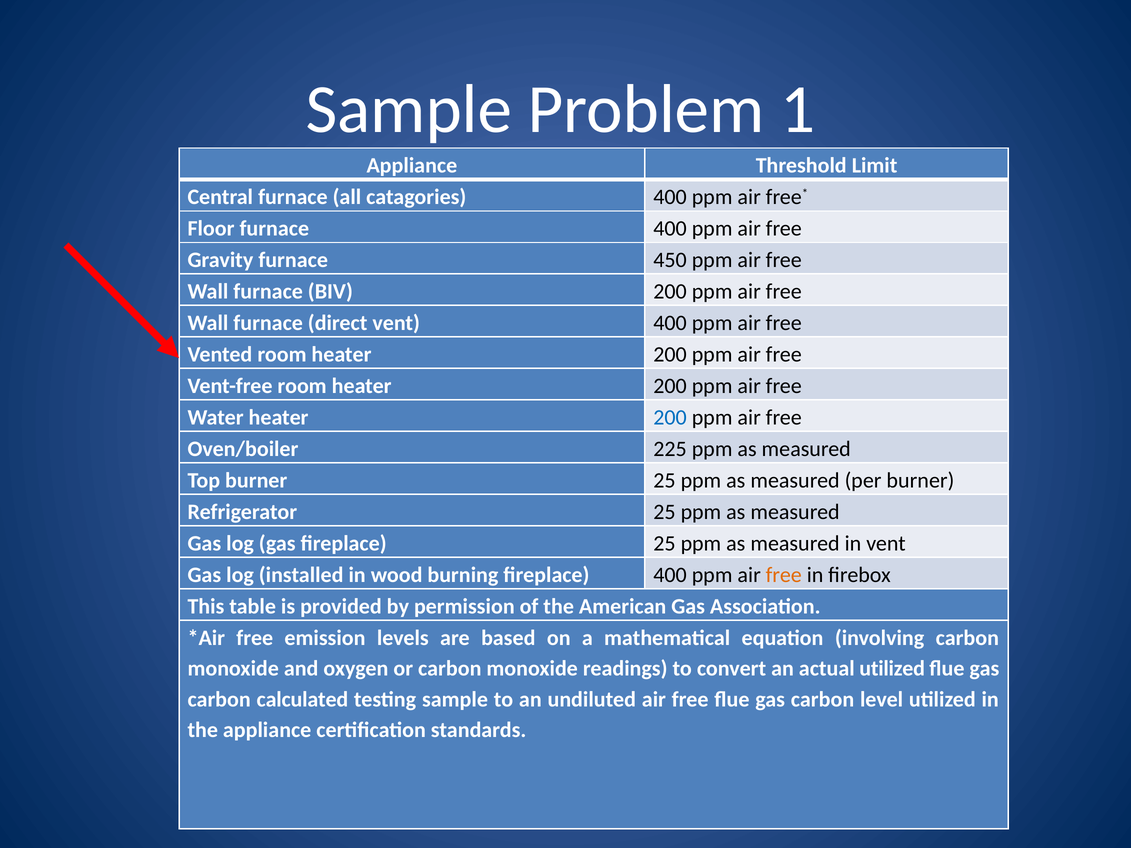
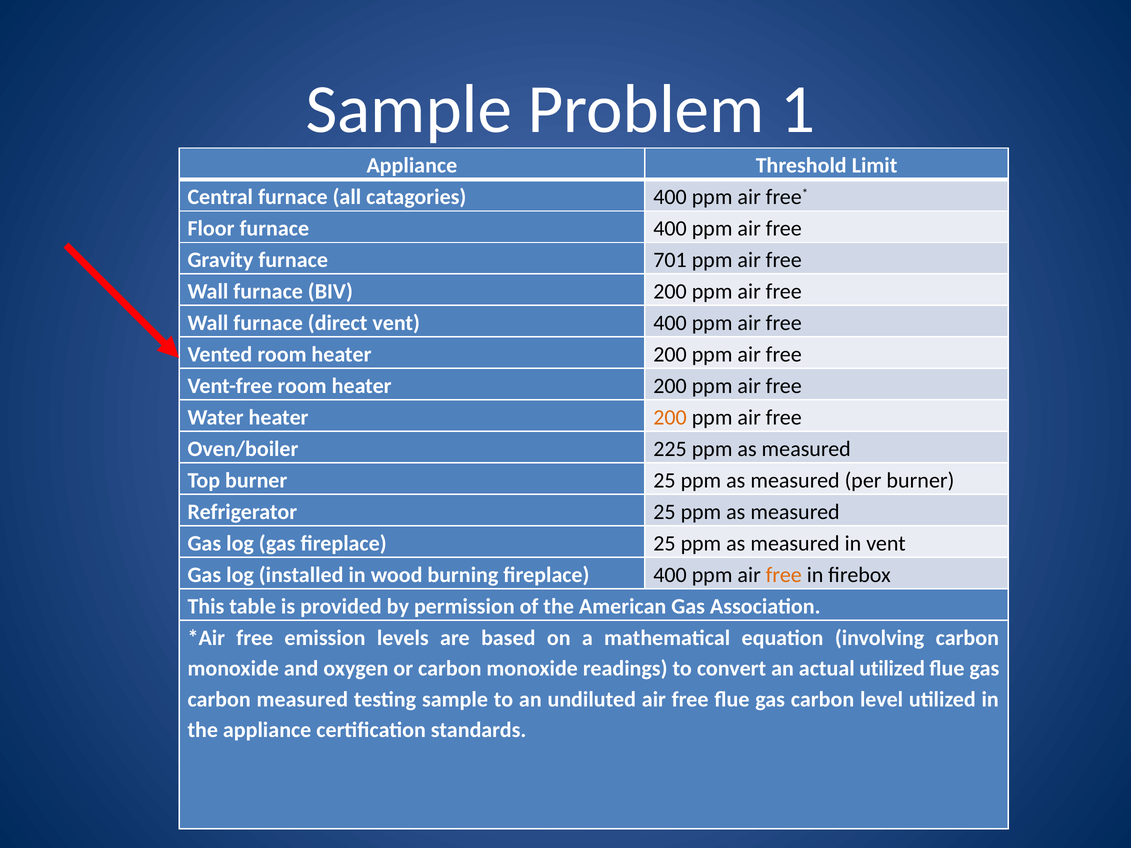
450: 450 -> 701 (670, 260)
200 colour: blue -> orange (670, 418)
carbon calculated: calculated -> measured (302, 699)
